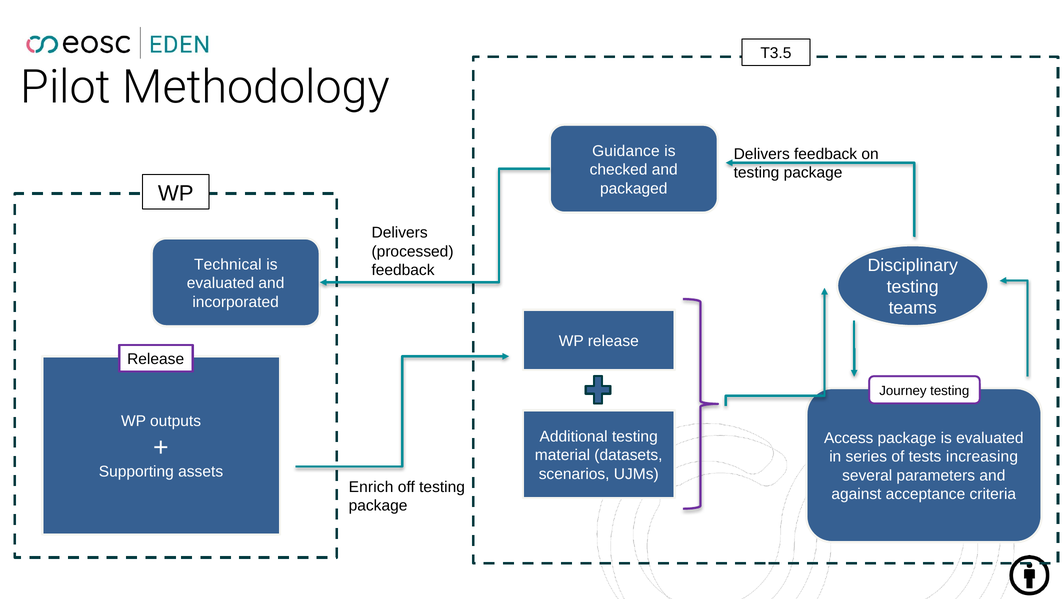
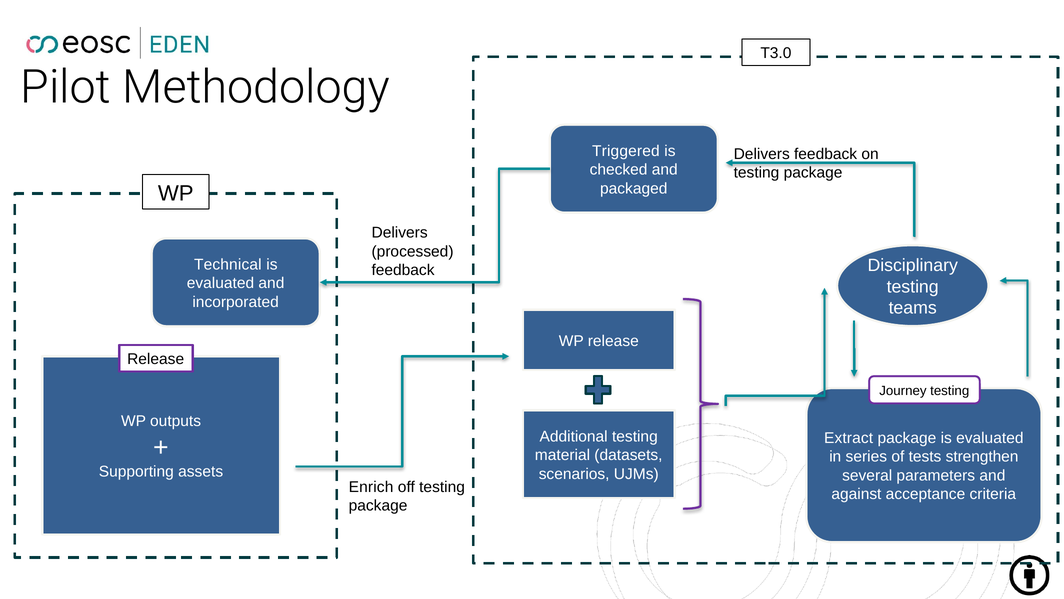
T3.5: T3.5 -> T3.0 (776, 53)
Guidance: Guidance -> Triggered (626, 151)
Access: Access -> Extract (849, 438)
increasing: increasing -> strengthen (982, 456)
